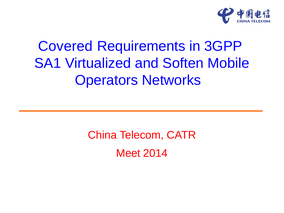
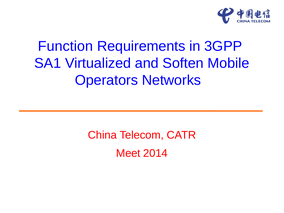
Covered: Covered -> Function (65, 46)
